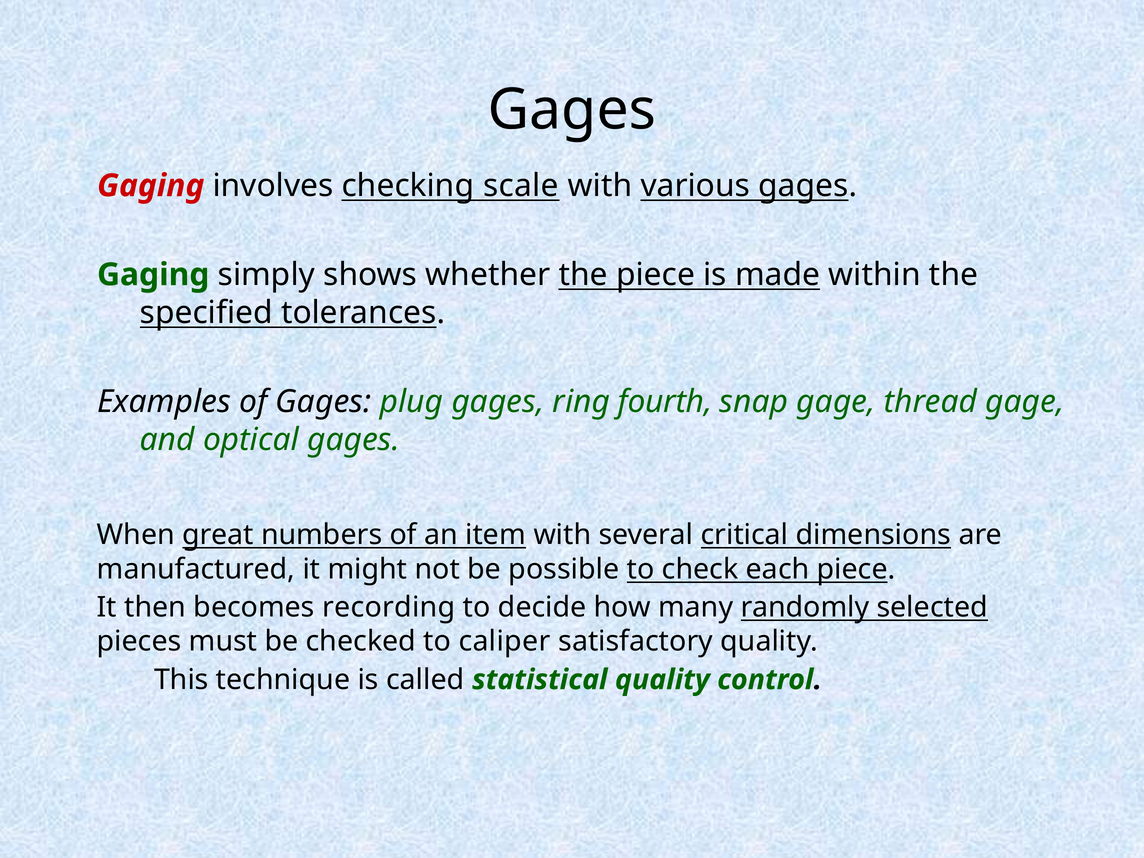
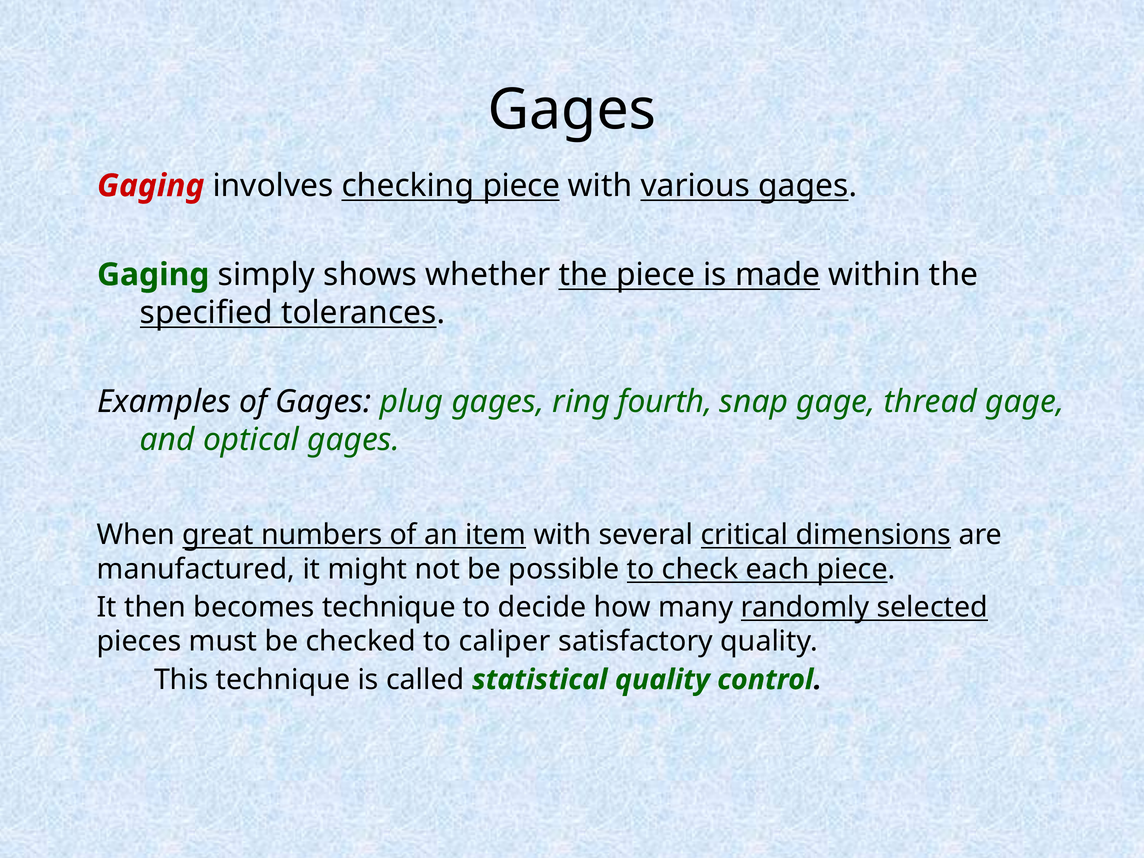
checking scale: scale -> piece (521, 186)
becomes recording: recording -> technique (389, 607)
